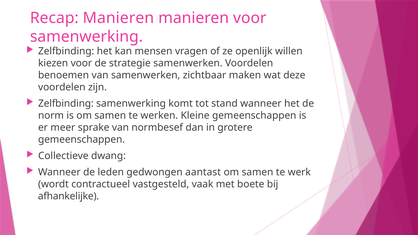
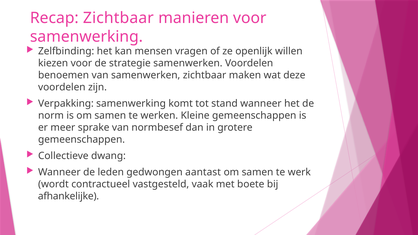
Recap Manieren: Manieren -> Zichtbaar (118, 18)
Zelfbinding: Zelfbinding -> Verpakking (66, 104)
